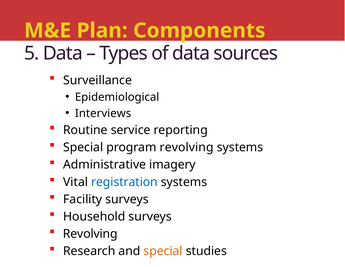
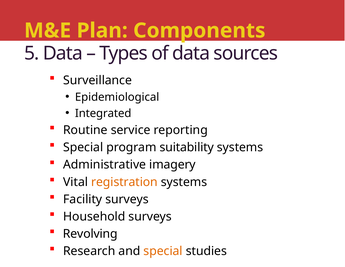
Interviews: Interviews -> Integrated (103, 113)
program revolving: revolving -> suitability (187, 147)
registration colour: blue -> orange (124, 182)
